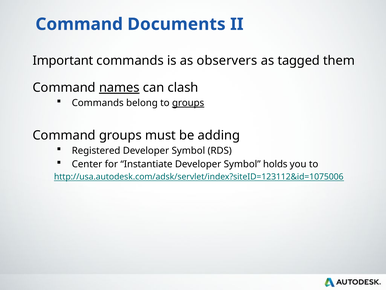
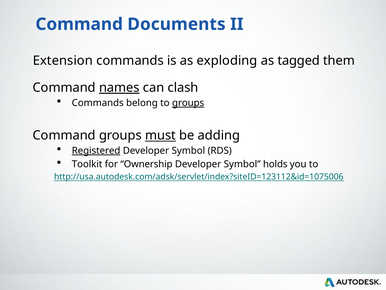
Important: Important -> Extension (63, 61)
observers: observers -> exploding (227, 61)
must underline: none -> present (161, 135)
Registered underline: none -> present (96, 150)
Center: Center -> Toolkit (87, 164)
Instantiate: Instantiate -> Ownership (146, 164)
